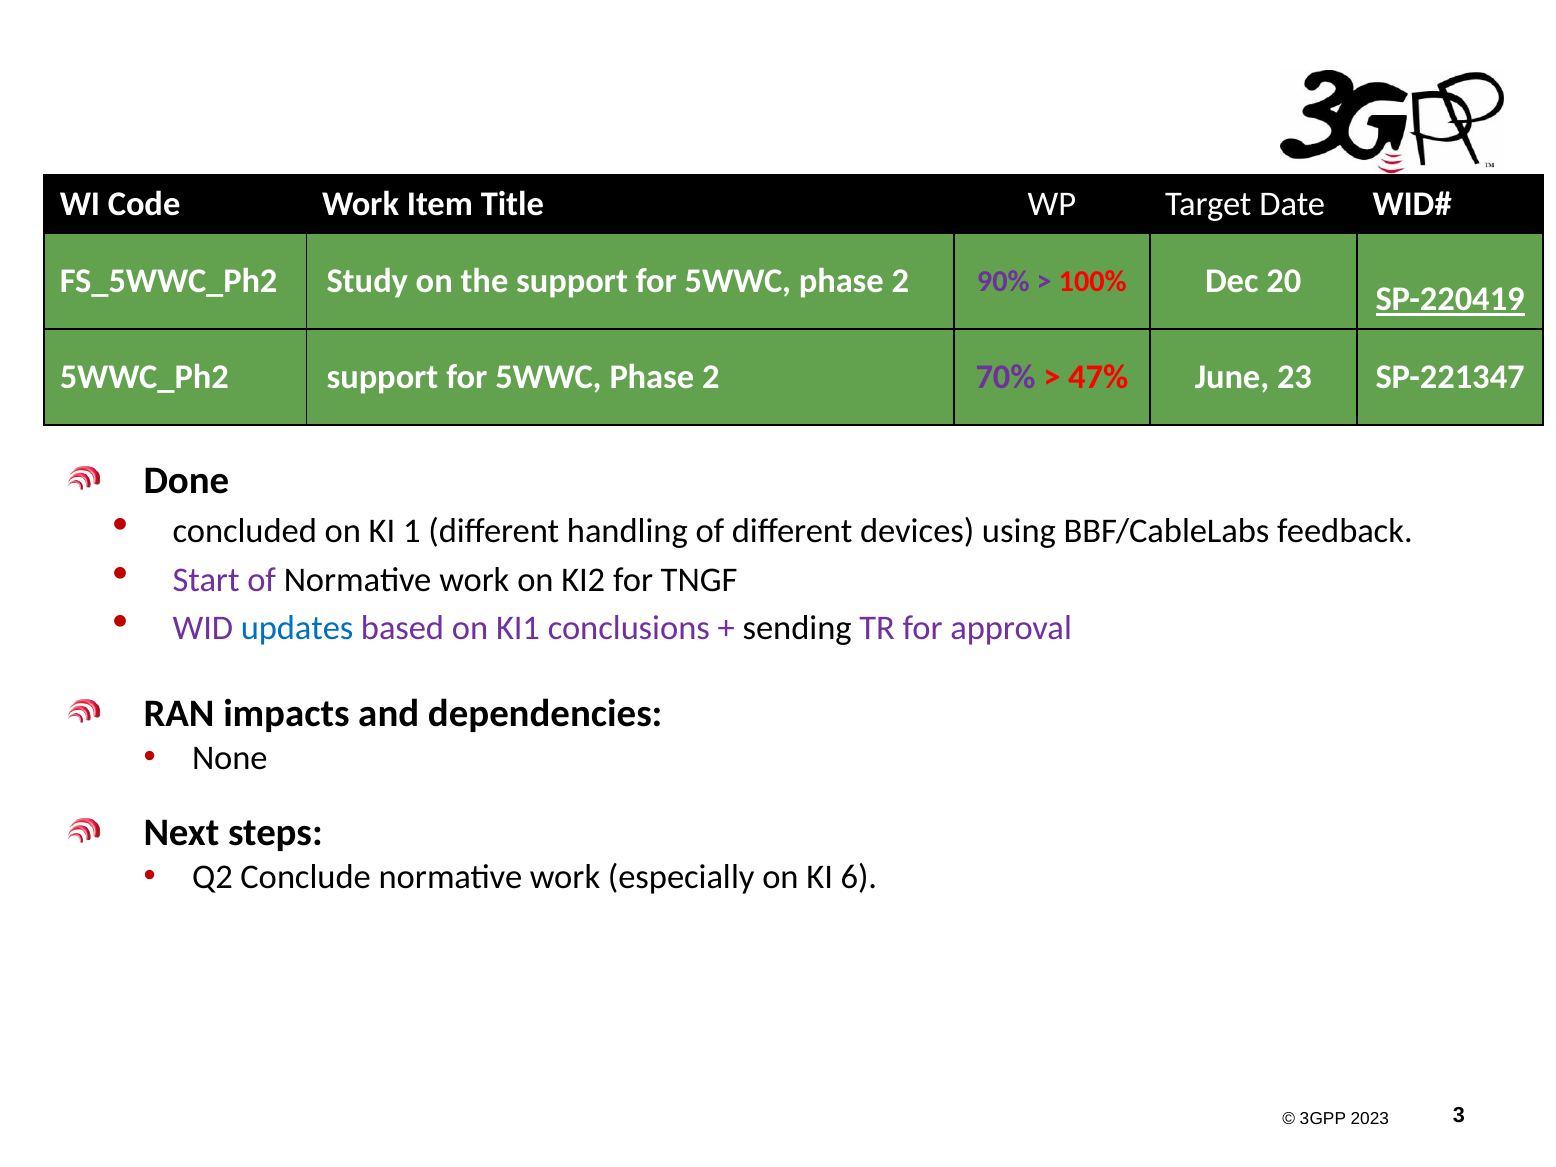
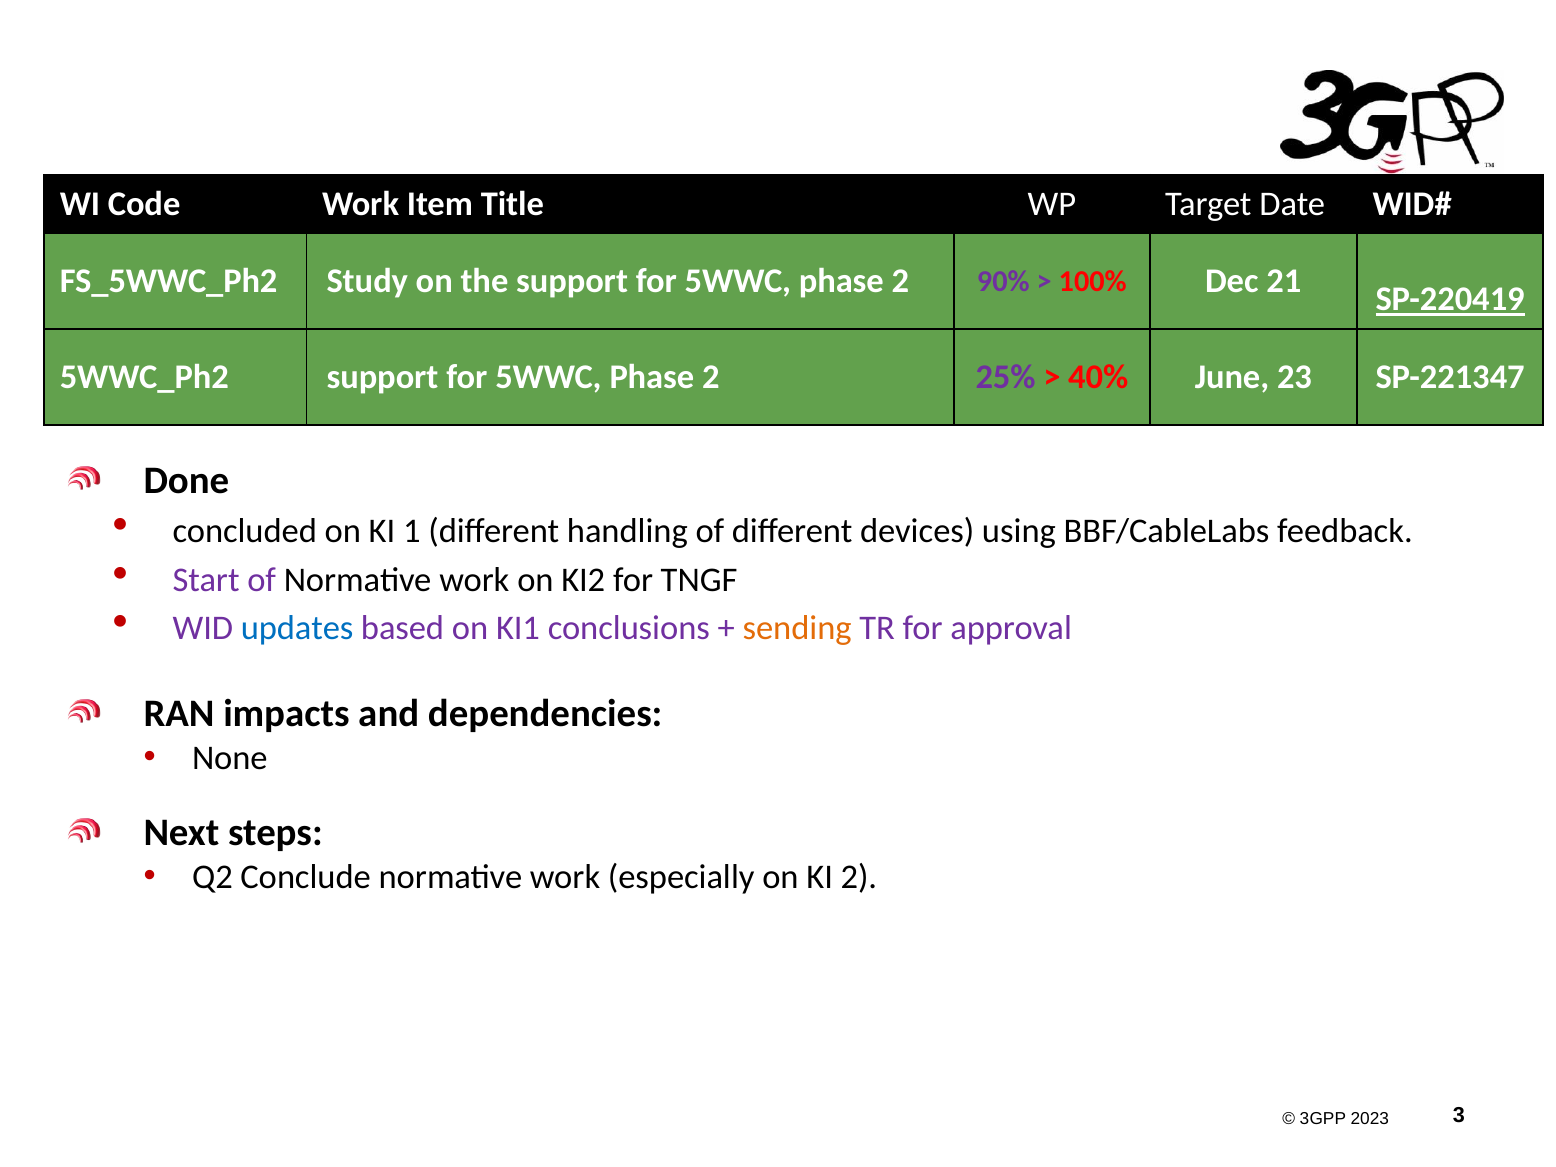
20: 20 -> 21 (1284, 281)
70%: 70% -> 25% (1006, 377)
47%: 47% -> 40% (1098, 377)
sending colour: black -> orange (797, 628)
KI 6: 6 -> 2 (859, 877)
